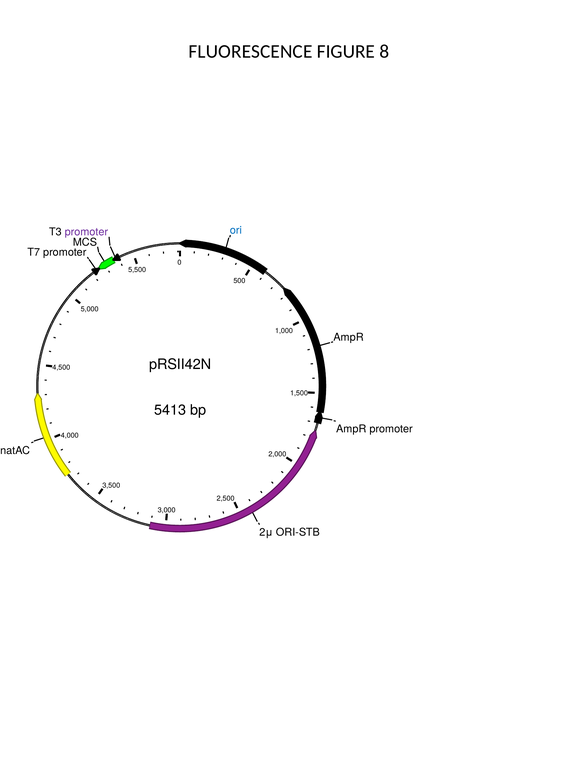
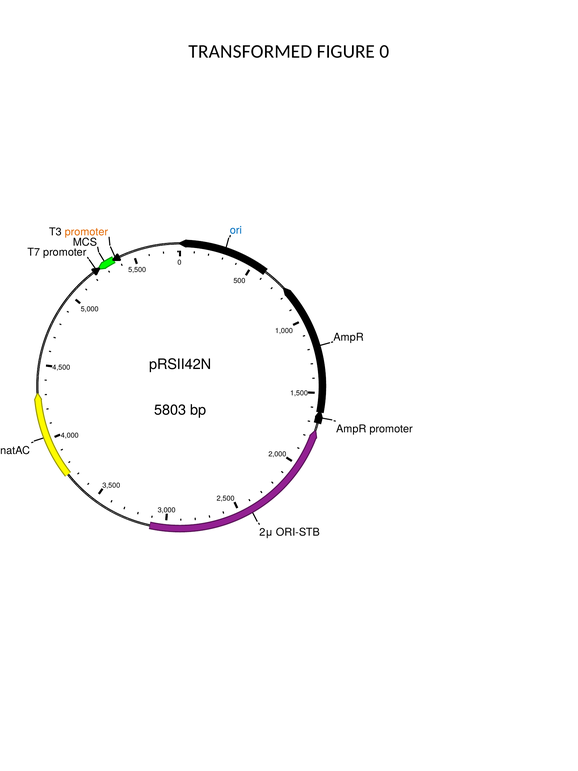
FLUORESCENCE: FLUORESCENCE -> TRANSFORMED (251, 52)
FIGURE 8: 8 -> 0 (384, 52)
promoter colour: purple -> orange (86, 232)
5413: 5413 -> 5803 (170, 410)
